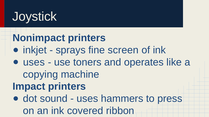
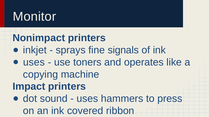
Joystick: Joystick -> Monitor (34, 17)
screen: screen -> signals (123, 50)
